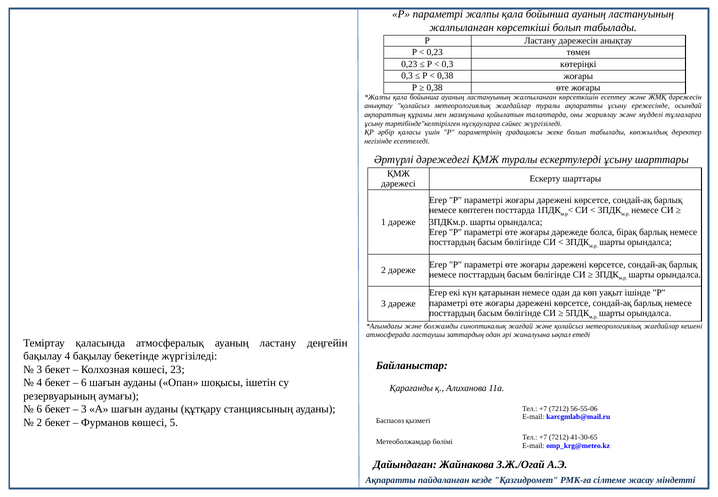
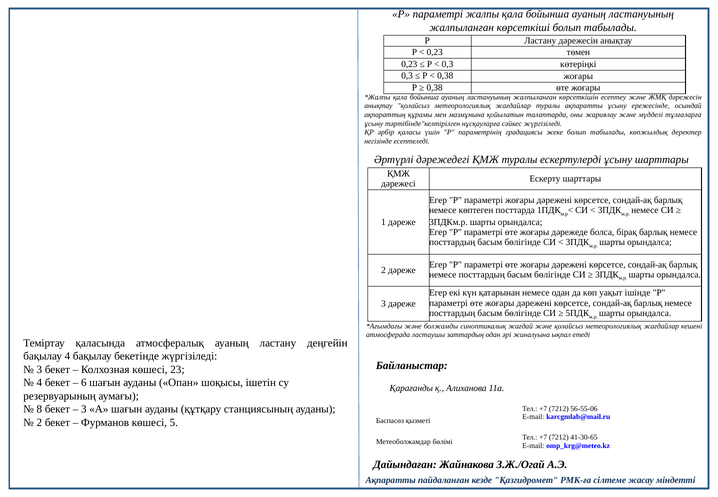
6: 6 -> 8 (39, 409)
